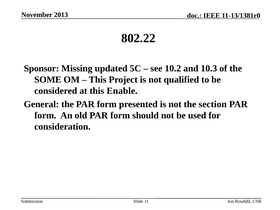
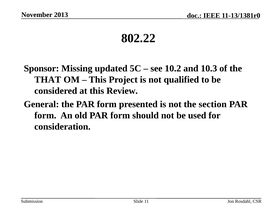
SOME: SOME -> THAT (48, 80)
Enable: Enable -> Review (122, 91)
